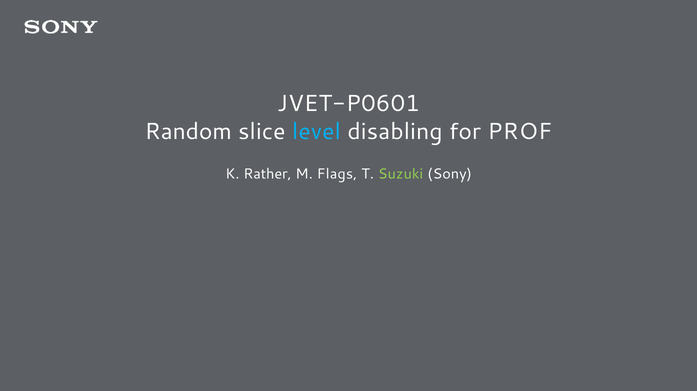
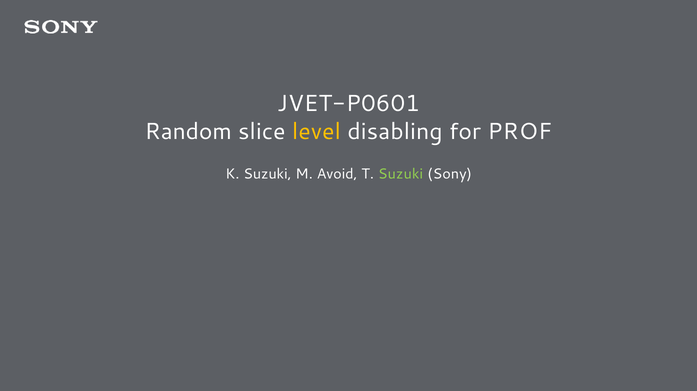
level colour: light blue -> yellow (316, 132)
K Rather: Rather -> Suzuki (267, 174)
Flags: Flags -> Avoid (337, 174)
